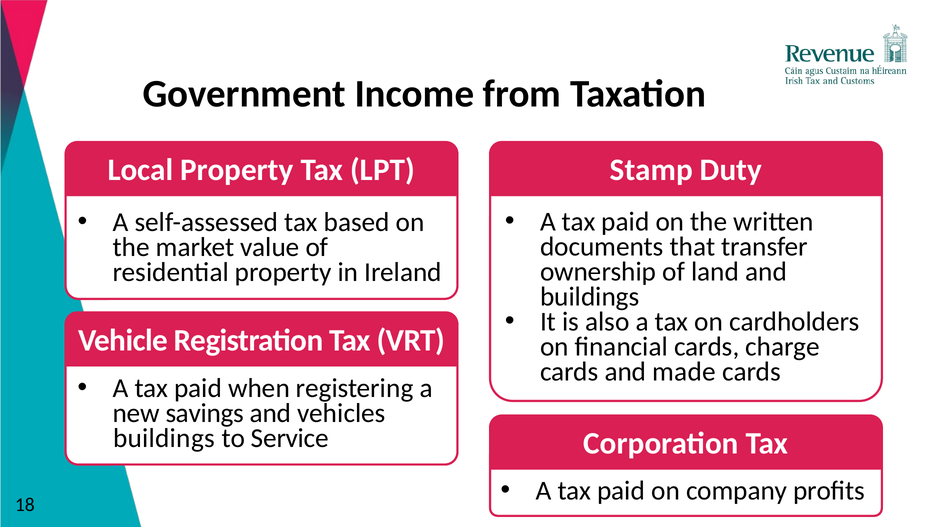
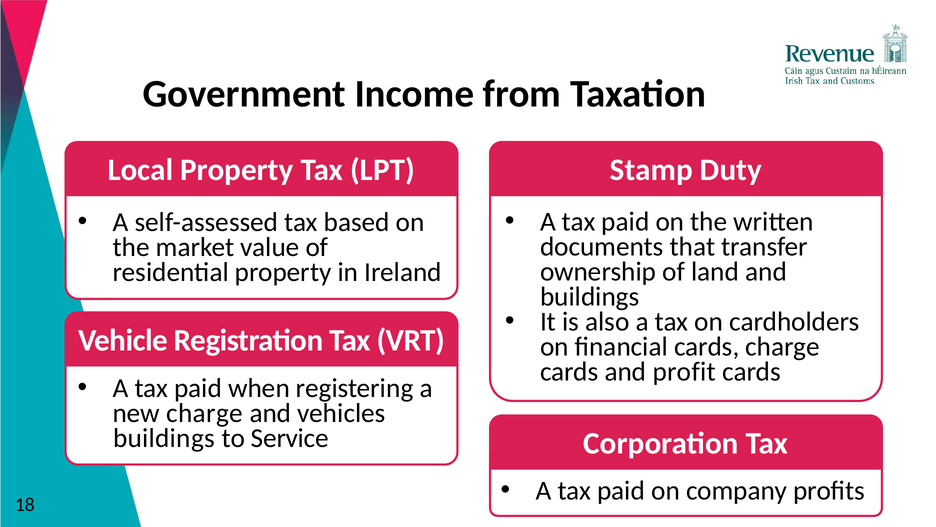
made: made -> profit (684, 371)
new savings: savings -> charge (205, 413)
